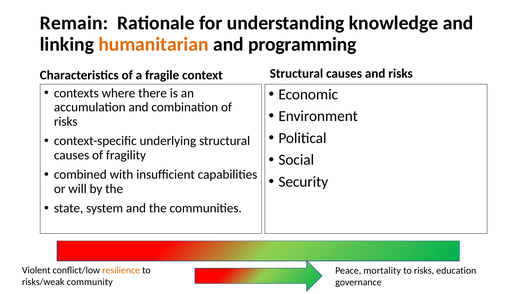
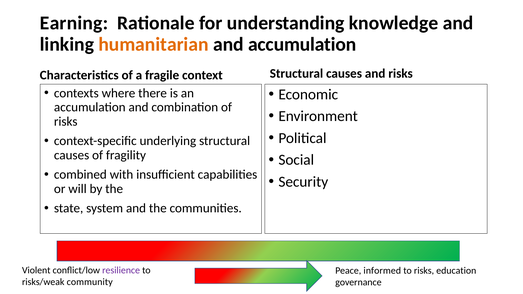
Remain: Remain -> Earning (74, 23)
and programming: programming -> accumulation (302, 44)
resilience colour: orange -> purple (121, 270)
mortality: mortality -> informed (382, 271)
